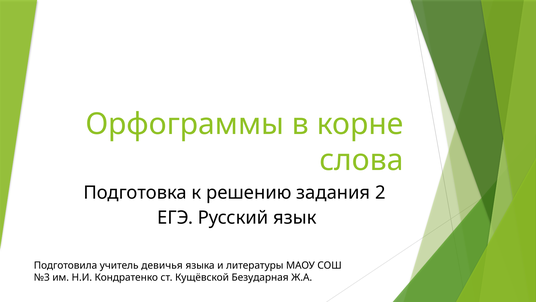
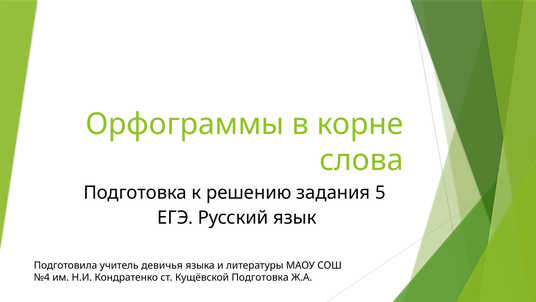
2: 2 -> 5 (380, 192)
№3: №3 -> №4 (42, 277)
Кущёвской Безударная: Безударная -> Подготовка (260, 277)
